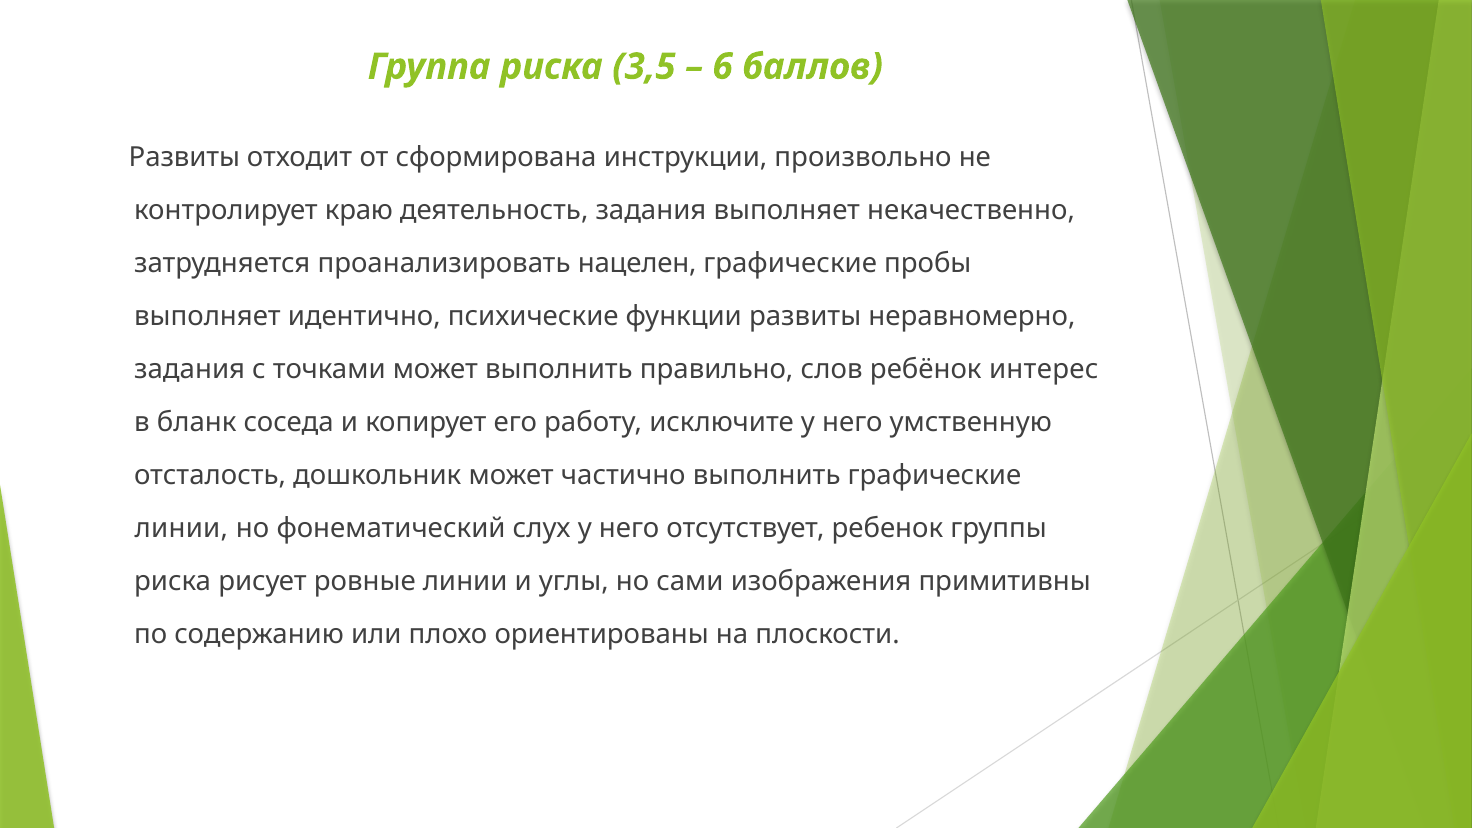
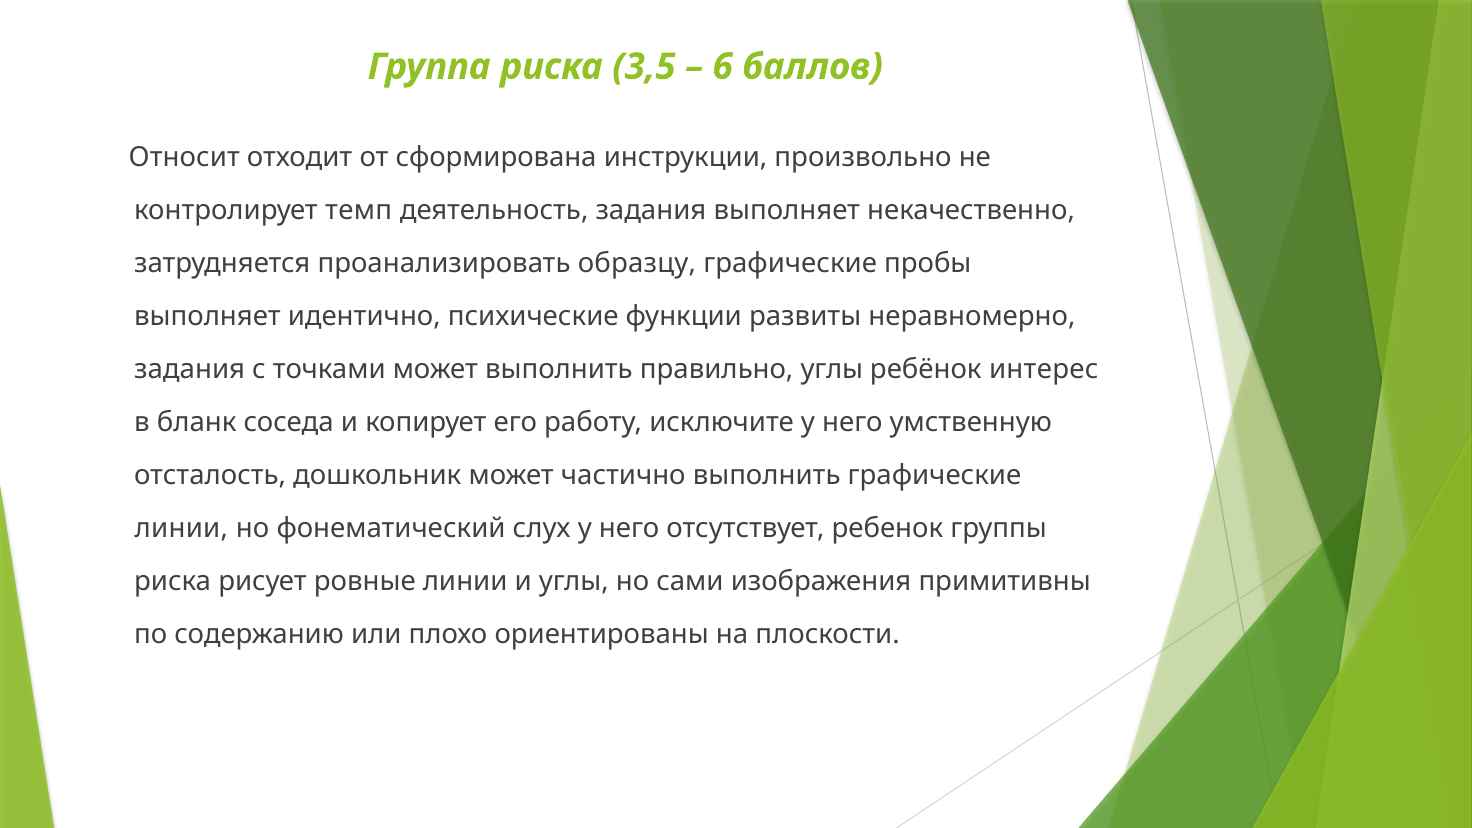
Развиты: Развиты -> Относит (184, 157)
краю: краю -> темп (359, 210)
нацелен: нацелен -> образцу (637, 263)
правильно слов: слов -> углы (832, 369)
